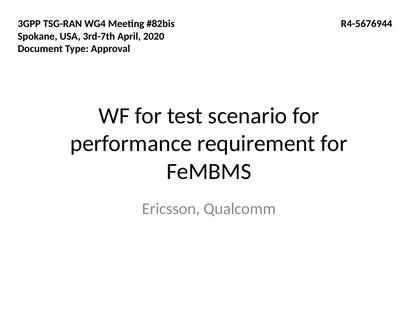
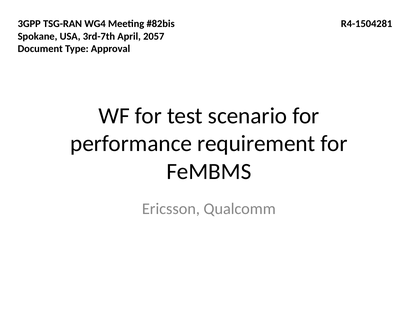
R4-5676944: R4-5676944 -> R4-1504281 (367, 24)
2020: 2020 -> 2057 (154, 36)
